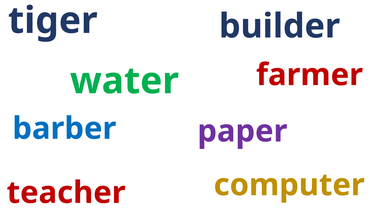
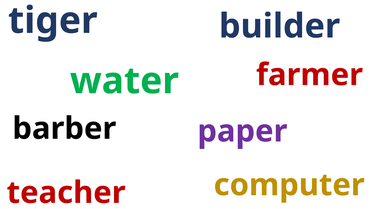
barber colour: blue -> black (64, 129)
